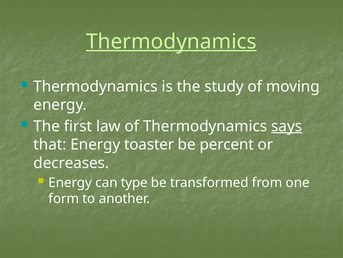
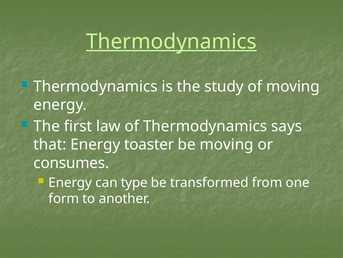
says underline: present -> none (287, 126)
be percent: percent -> moving (227, 144)
decreases: decreases -> consumes (71, 162)
